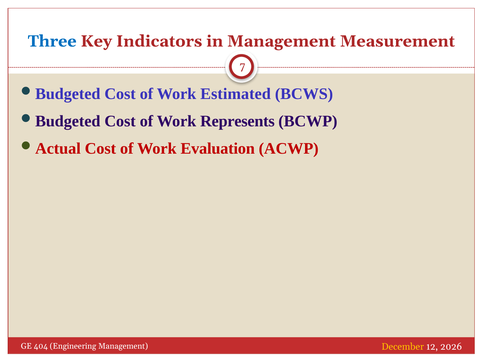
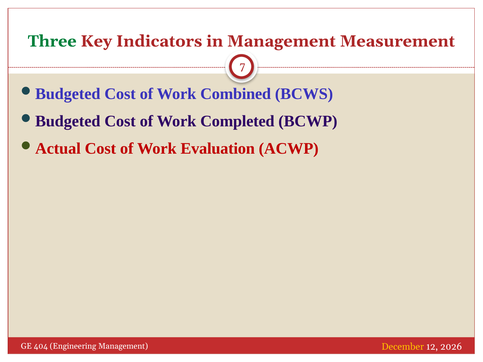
Three colour: blue -> green (52, 41)
Estimated: Estimated -> Combined (236, 94)
Represents: Represents -> Completed (237, 121)
